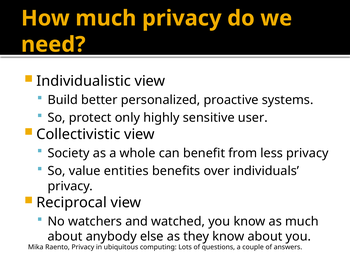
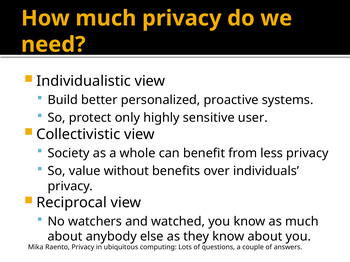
entities: entities -> without (126, 171)
